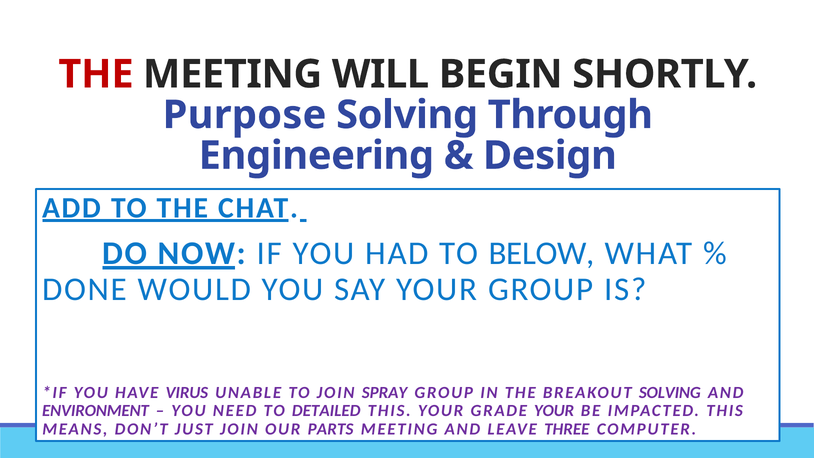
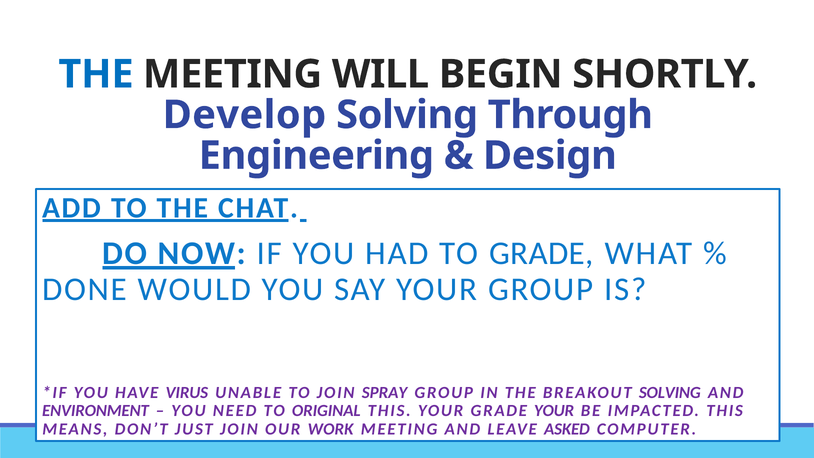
THE colour: red -> blue (96, 74)
Purpose: Purpose -> Develop (244, 115)
TO BELOW: BELOW -> GRADE (541, 253)
DETAILED: DETAILED -> ORIGINAL (326, 411)
PARTS: PARTS -> WORK (331, 429)
THREE: THREE -> ASKED (567, 429)
